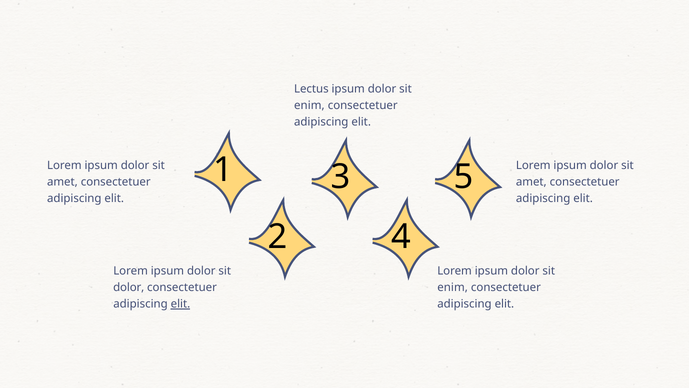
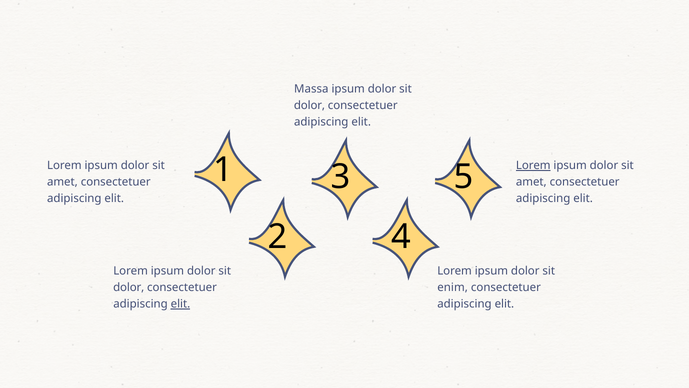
Lectus: Lectus -> Massa (311, 89)
enim: enim -> dolor (309, 106)
Lorem underline: none -> present (533, 165)
